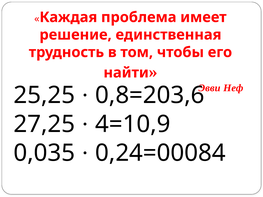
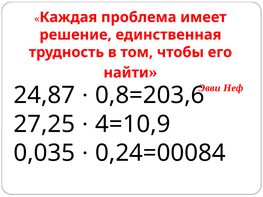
25,25: 25,25 -> 24,87 (44, 95)
